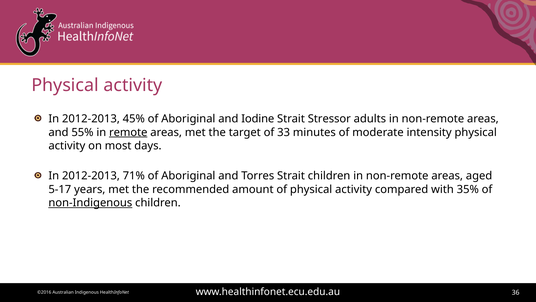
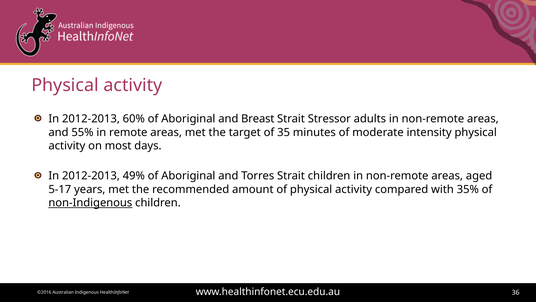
45%: 45% -> 60% (134, 119)
Iodine: Iodine -> Breast (258, 119)
remote underline: present -> none (128, 132)
33: 33 -> 35 (284, 132)
71%: 71% -> 49% (134, 176)
